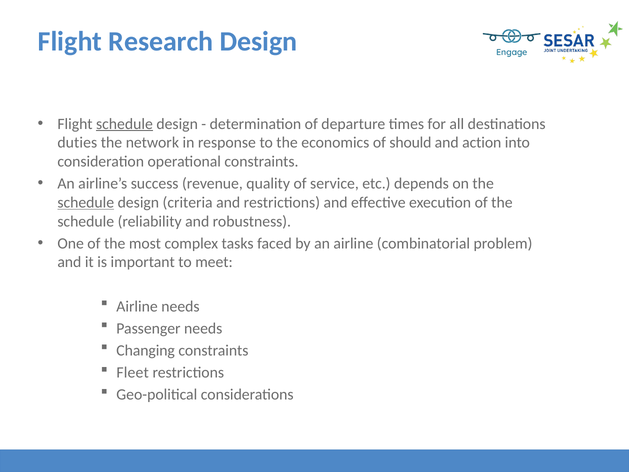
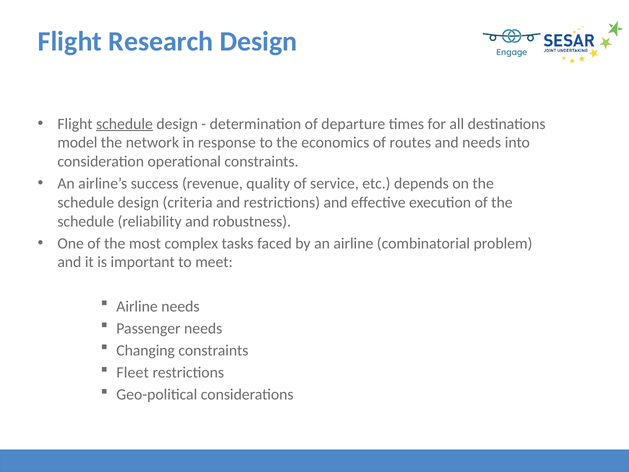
duties: duties -> model (77, 143)
should: should -> routes (410, 143)
and action: action -> needs (482, 143)
schedule underline: present -> none (86, 202)
